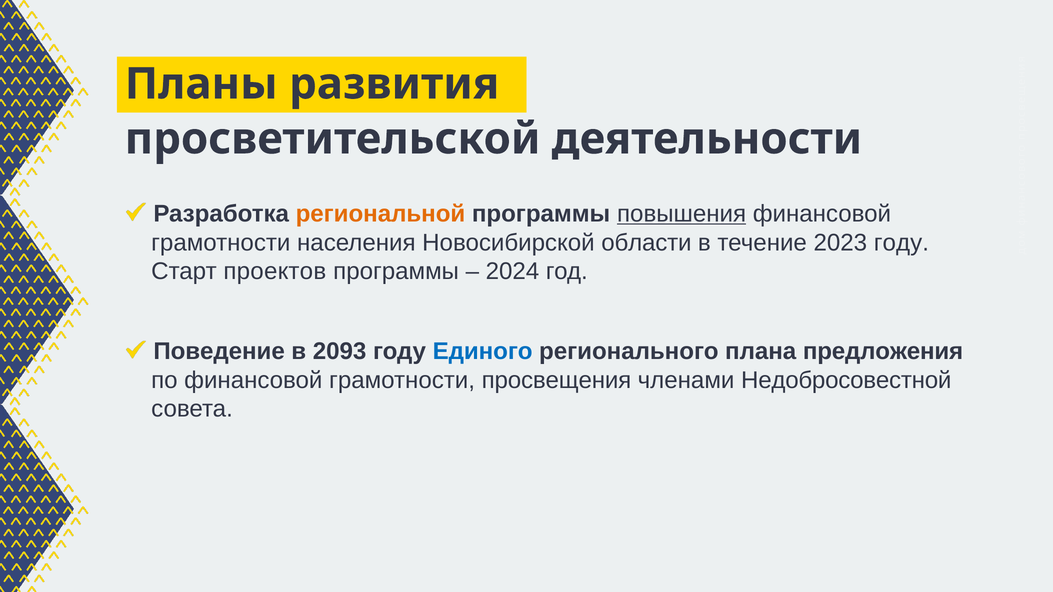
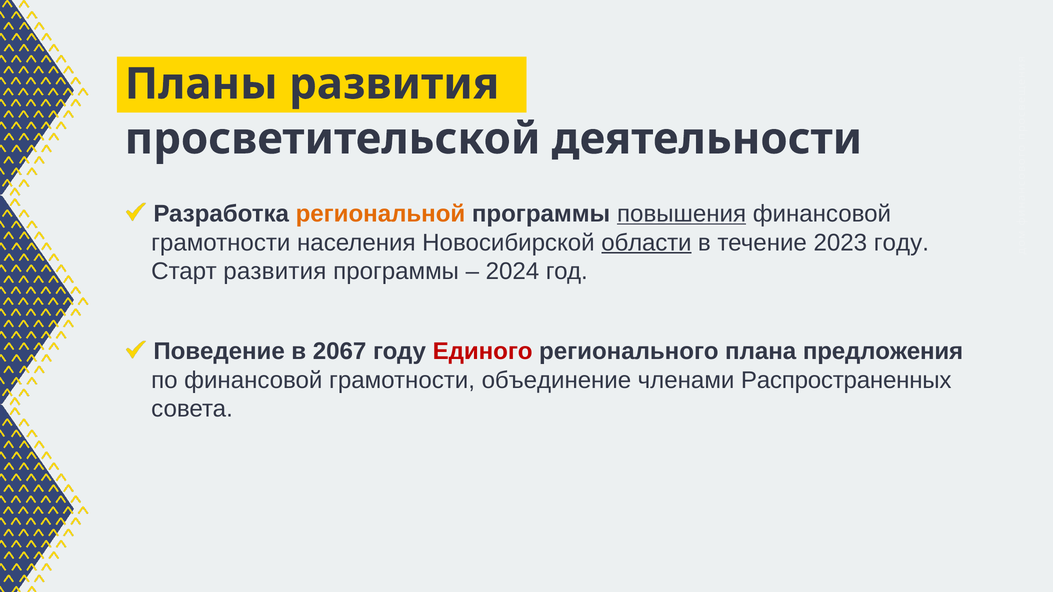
области underline: none -> present (646, 243)
Старт проектов: проектов -> развития (275, 272)
2093: 2093 -> 2067 (340, 351)
Единого colour: blue -> red (483, 351)
просвещения: просвещения -> объединение (556, 380)
Недобросовестной: Недобросовестной -> Распространенных (846, 380)
